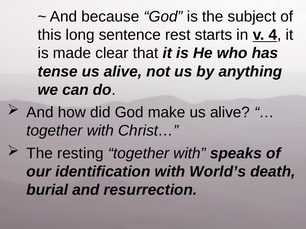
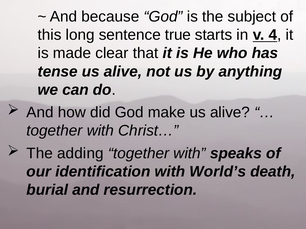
rest: rest -> true (178, 35)
resting: resting -> adding (80, 154)
